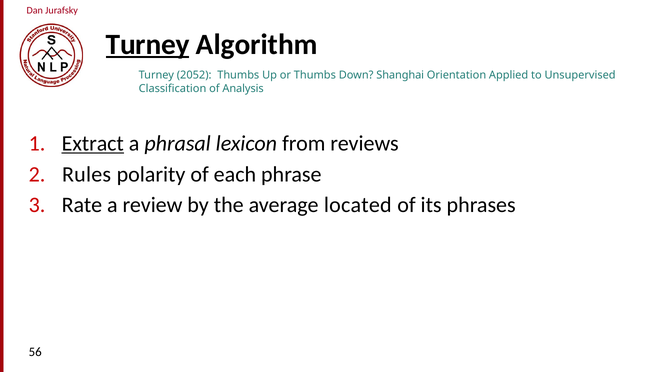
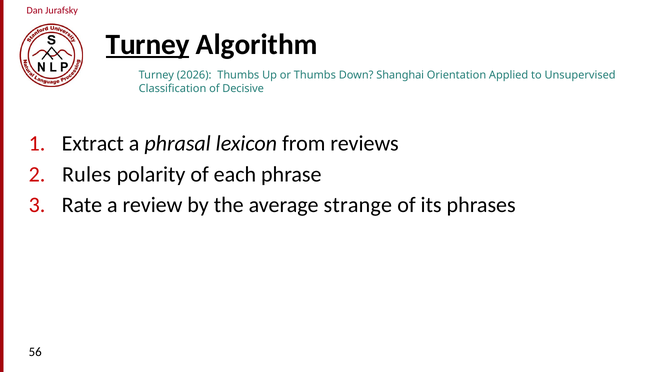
2052: 2052 -> 2026 (194, 75)
Analysis: Analysis -> Decisive (243, 89)
Extract underline: present -> none (93, 143)
located: located -> strange (358, 205)
